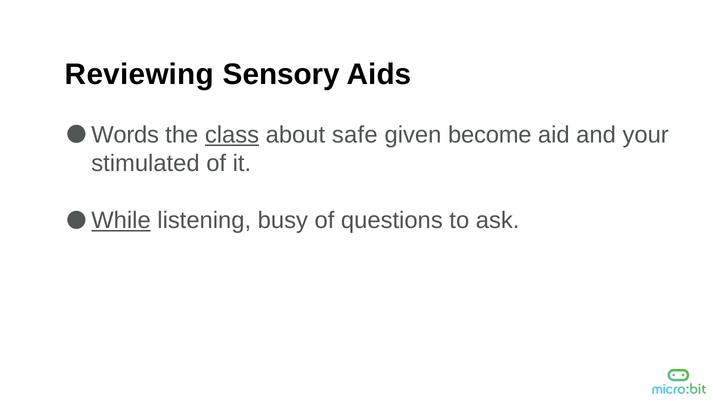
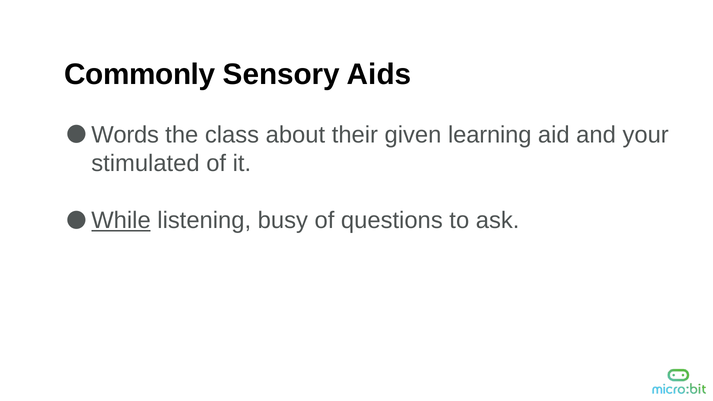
Reviewing: Reviewing -> Commonly (140, 75)
class underline: present -> none (232, 135)
safe: safe -> their (355, 135)
become: become -> learning (490, 135)
